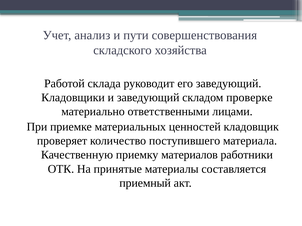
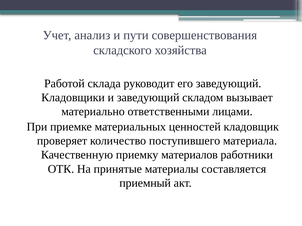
проверке: проверке -> вызывает (249, 98)
